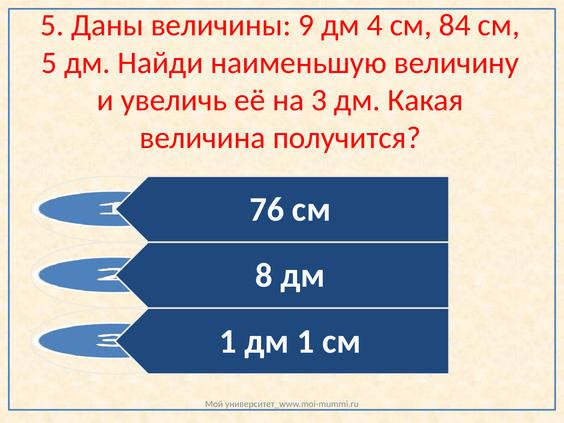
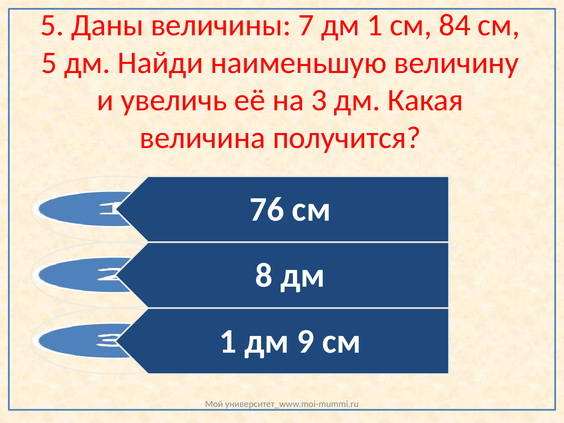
9: 9 -> 7 (306, 25)
4: 4 -> 1 (375, 25)
1: 1 -> 9 (306, 341)
